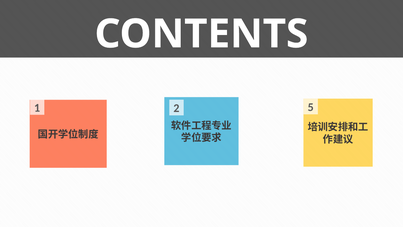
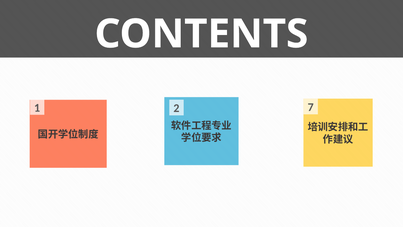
5: 5 -> 7 (311, 107)
